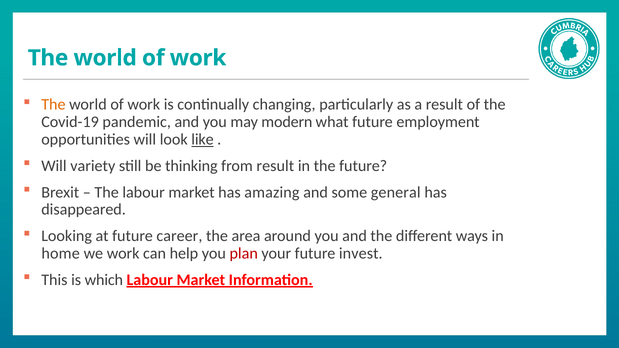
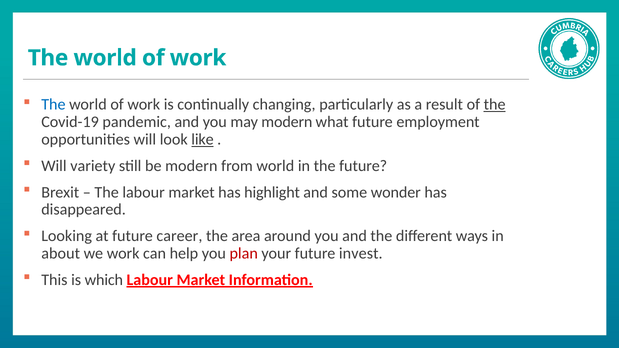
The colour: orange -> blue (53, 105)
the underline: none -> present (495, 105)
be thinking: thinking -> modern (191, 166)
from result: result -> world (275, 166)
amazing: amazing -> highlight (272, 192)
general: general -> wonder (396, 192)
home: home -> about (61, 254)
